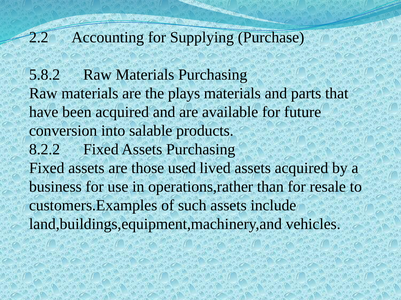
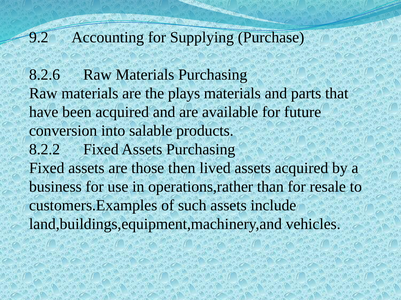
2.2: 2.2 -> 9.2 (39, 37)
5.8.2: 5.8.2 -> 8.2.6 (45, 75)
used: used -> then (182, 169)
